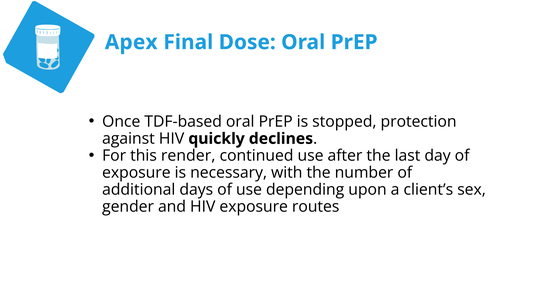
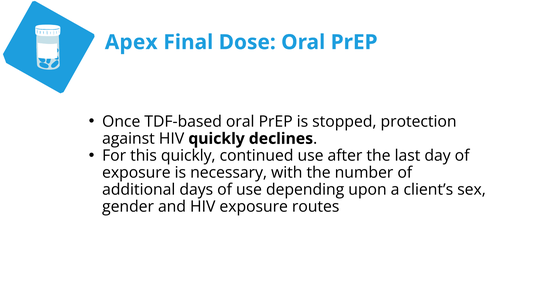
this render: render -> quickly (188, 155)
